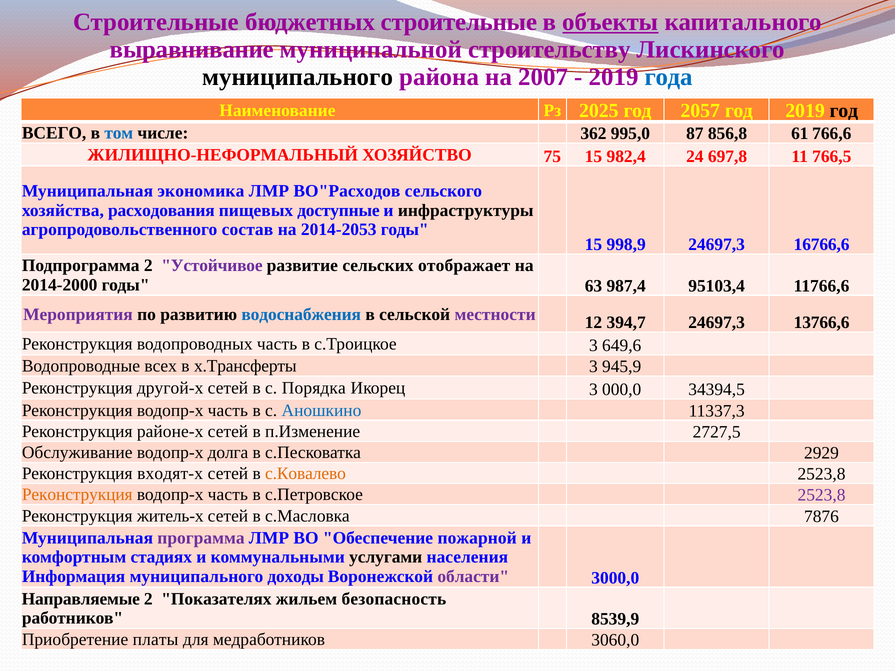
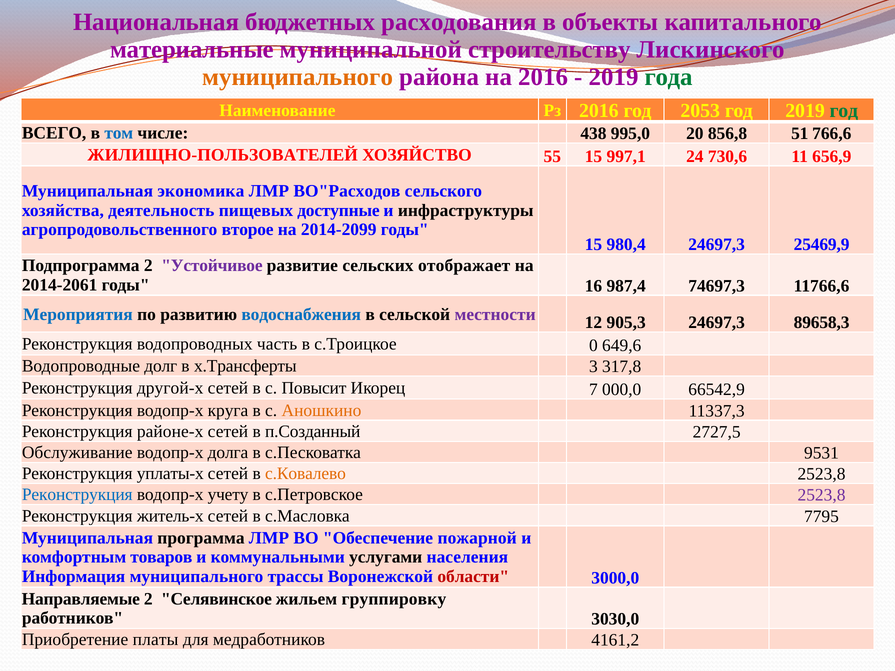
Строительные: Строительные -> Национальная (156, 22)
бюджетных строительные: строительные -> расходования (459, 22)
объекты underline: present -> none (610, 22)
выравнивание: выравнивание -> материальные (192, 50)
муниципального colour: black -> orange (298, 77)
на 2007: 2007 -> 2016 (543, 77)
года colour: blue -> green (669, 77)
Рз 2025: 2025 -> 2016 (599, 110)
2057: 2057 -> 2053 (700, 110)
год colour: black -> green (844, 110)
362: 362 -> 438 (593, 134)
87: 87 -> 20 (695, 134)
61: 61 -> 51 (800, 134)
ЖИЛИЩНО-НЕФОРМАЛЬНЫЙ: ЖИЛИЩНО-НЕФОРМАЛЬНЫЙ -> ЖИЛИЩНО-ПОЛЬЗОВАТЕЛЕЙ (223, 155)
75: 75 -> 55 (552, 156)
982,4: 982,4 -> 997,1 (626, 156)
697,8: 697,8 -> 730,6 (728, 156)
766,5: 766,5 -> 656,9 (832, 156)
расходования: расходования -> деятельность (161, 211)
состав: состав -> второе (248, 230)
2014-2053: 2014-2053 -> 2014-2099 (339, 230)
998,9: 998,9 -> 980,4 (626, 245)
16766,6: 16766,6 -> 25469,9 (822, 245)
2014-2000: 2014-2000 -> 2014-2061 (60, 285)
63: 63 -> 16 (593, 286)
95103,4: 95103,4 -> 74697,3 (717, 286)
Мероприятия colour: purple -> blue (78, 314)
394,7: 394,7 -> 905,3 (626, 323)
13766,6: 13766,6 -> 89658,3 (822, 323)
с.Троицкое 3: 3 -> 0 (593, 346)
всех: всех -> долг (161, 366)
945,9: 945,9 -> 317,8 (622, 367)
Порядка: Порядка -> Повысит (314, 388)
Икорец 3: 3 -> 7 (593, 390)
34394,5: 34394,5 -> 66542,9 (717, 390)
часть: часть -> круга (228, 410)
Аношкино colour: blue -> orange (321, 410)
п.Изменение: п.Изменение -> п.Созданный (313, 432)
2929: 2929 -> 9531 (821, 453)
входят-х: входят-х -> уплаты-х (170, 474)
Реконструкция colour: orange -> blue (77, 495)
часть: часть -> учету (228, 495)
7876: 7876 -> 7795 (821, 516)
программа colour: purple -> black (201, 538)
стадиях: стадиях -> товаров (161, 557)
доходы: доходы -> трассы (296, 577)
области colour: purple -> red (473, 577)
Показателях: Показателях -> Селявинское (217, 599)
безопасность: безопасность -> группировку (394, 599)
8539,9: 8539,9 -> 3030,0 (615, 619)
3060,0: 3060,0 -> 4161,2 (615, 640)
